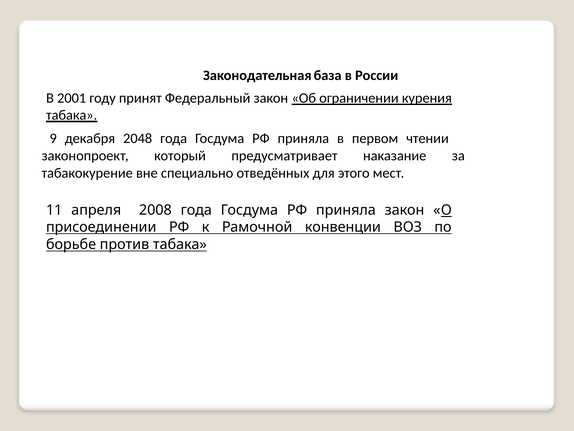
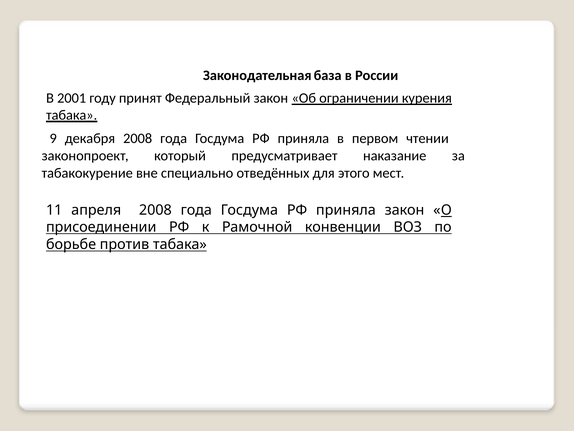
декабря 2048: 2048 -> 2008 (138, 138)
